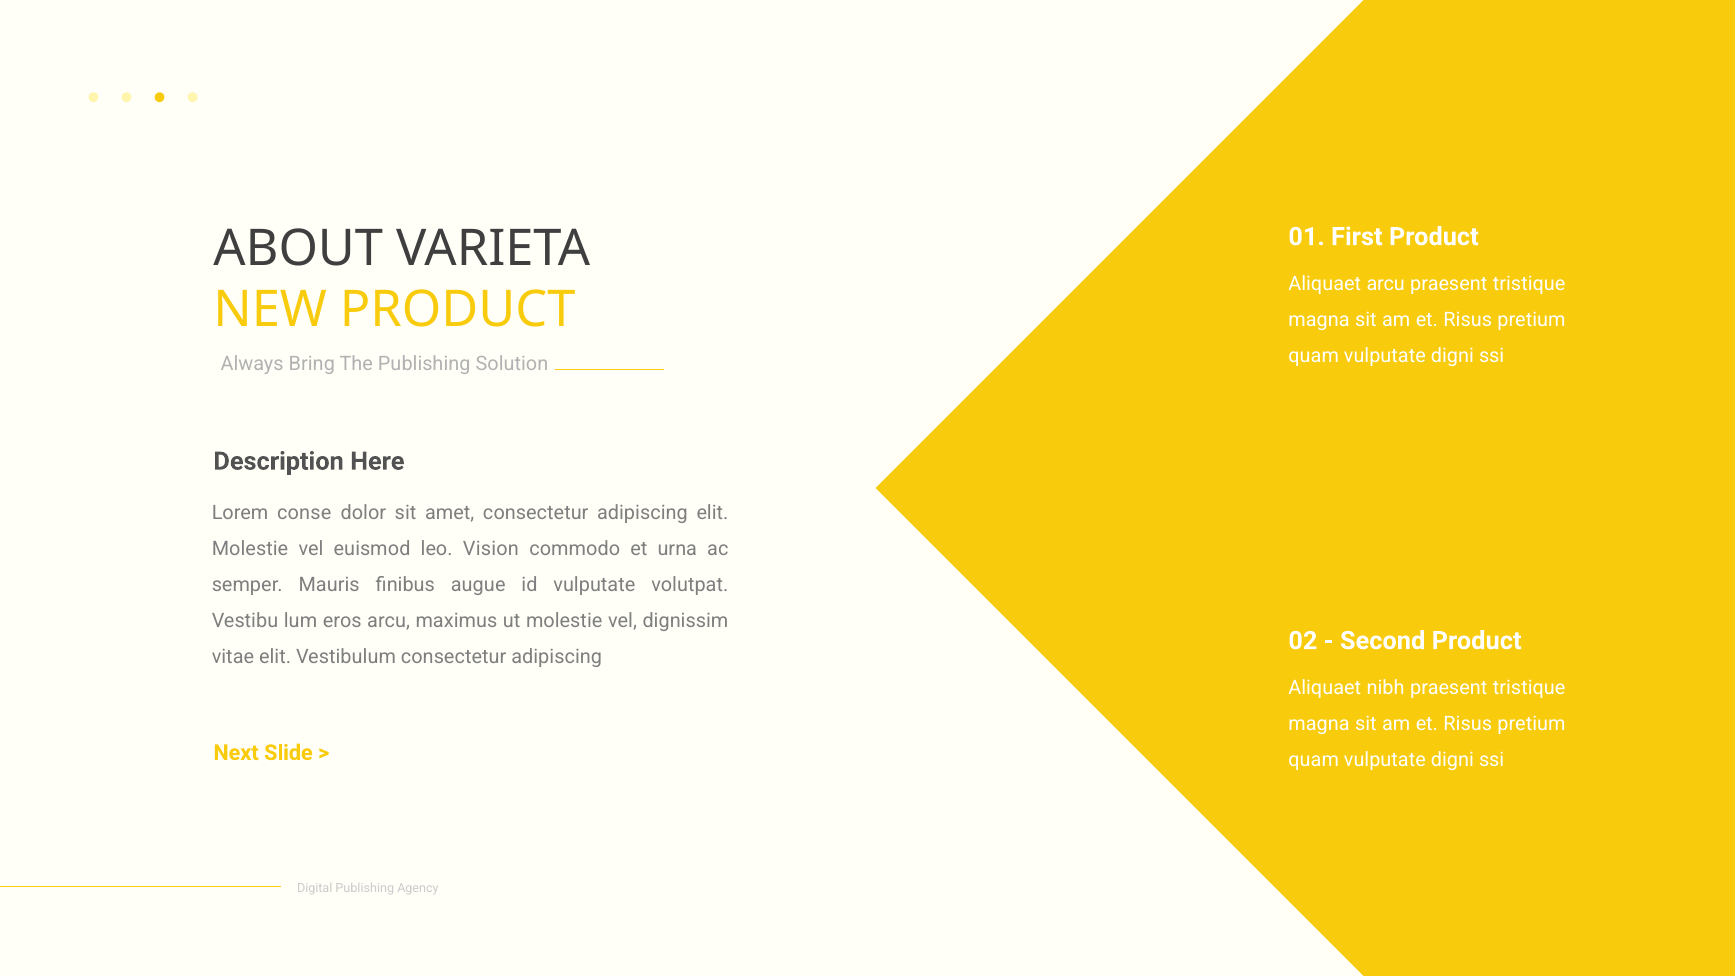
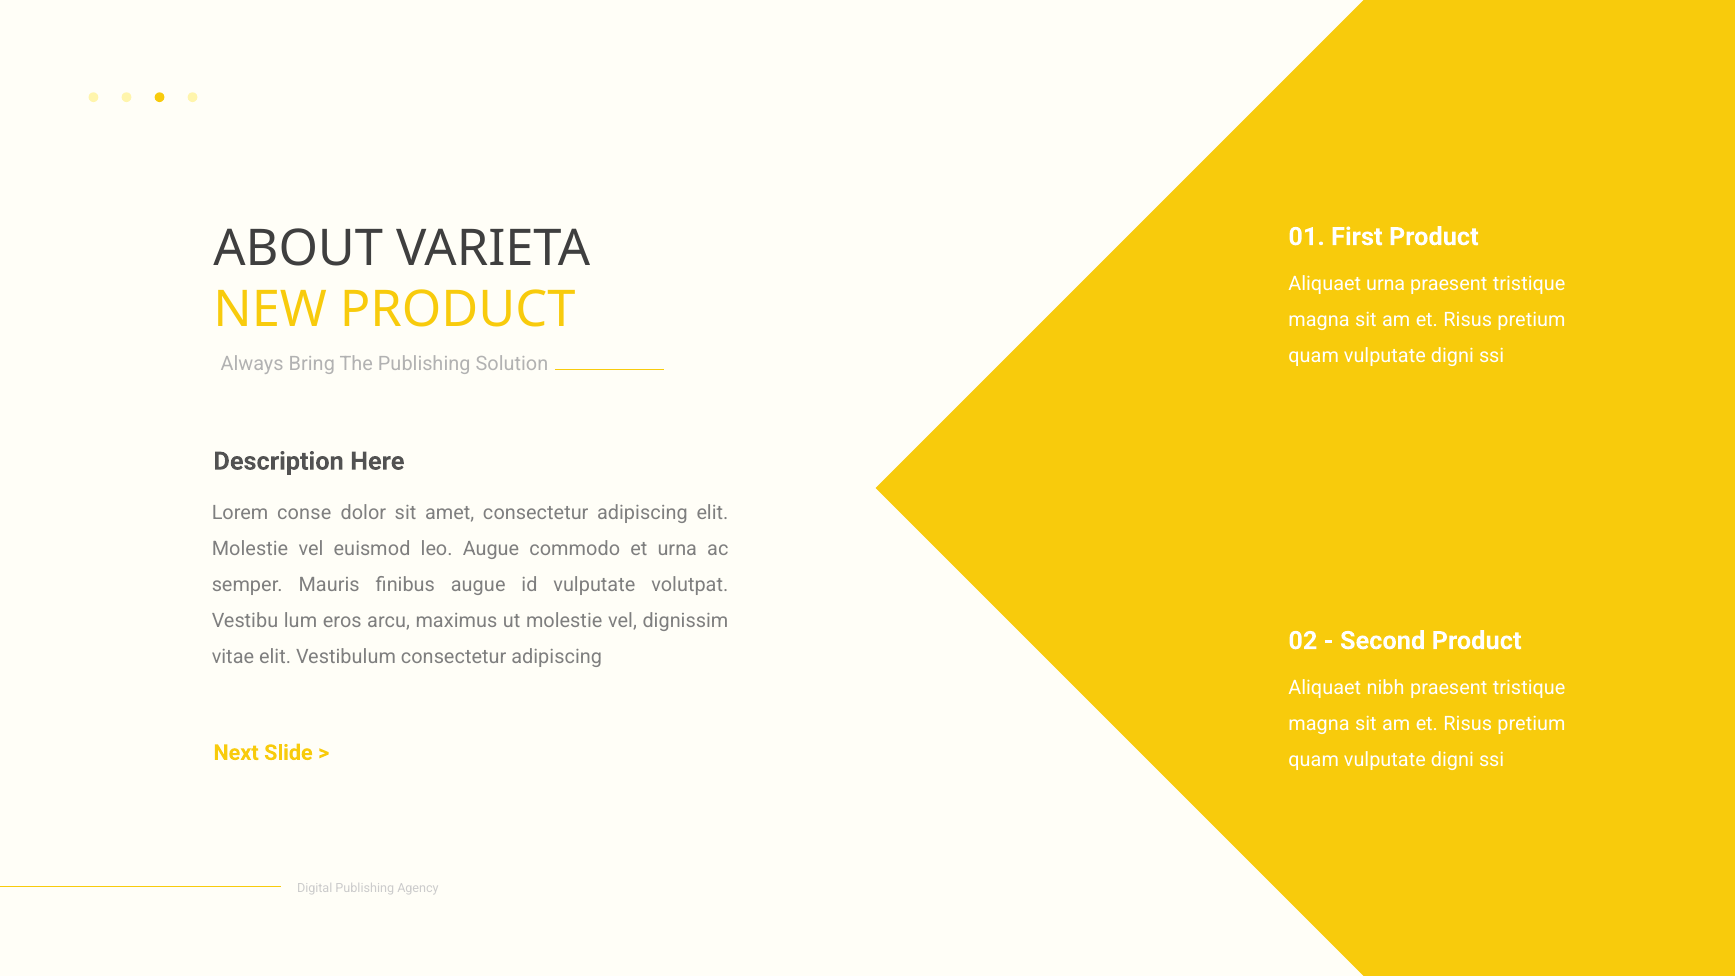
Aliquaet arcu: arcu -> urna (1386, 284)
leo Vision: Vision -> Augue (491, 549)
